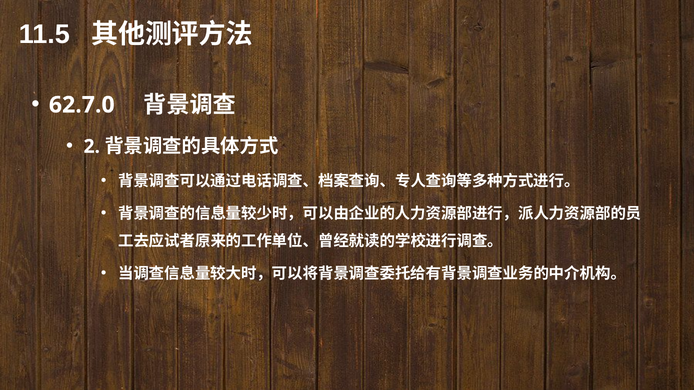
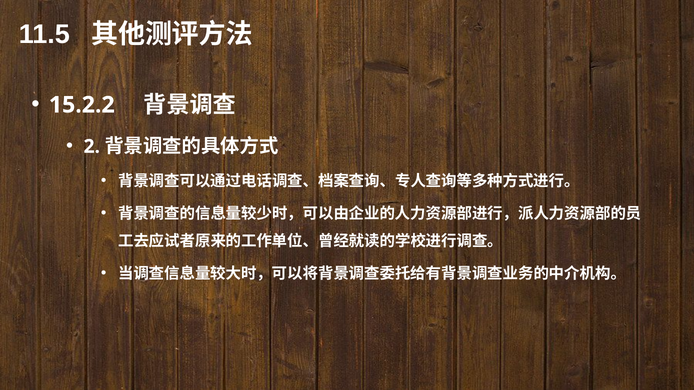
62.7.0: 62.7.0 -> 15.2.2 (82, 105)
